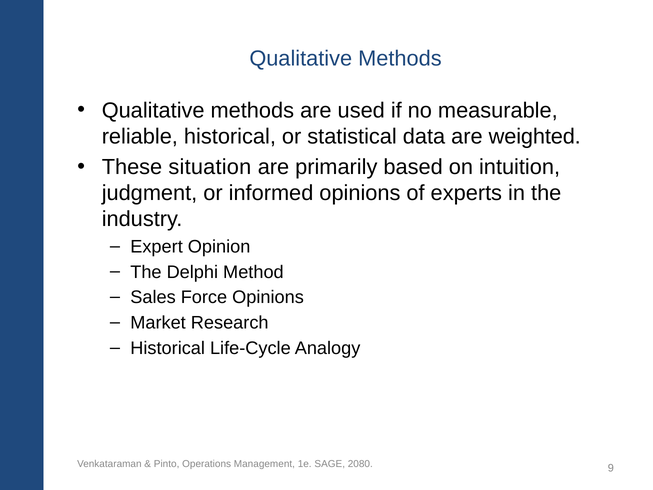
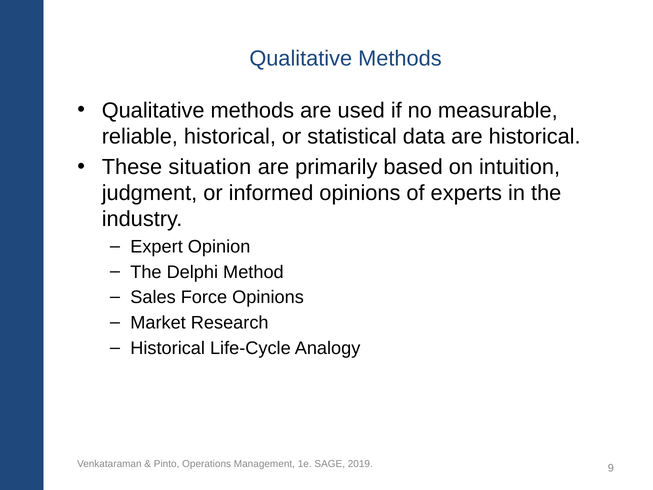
are weighted: weighted -> historical (535, 136)
2080: 2080 -> 2019 (360, 464)
